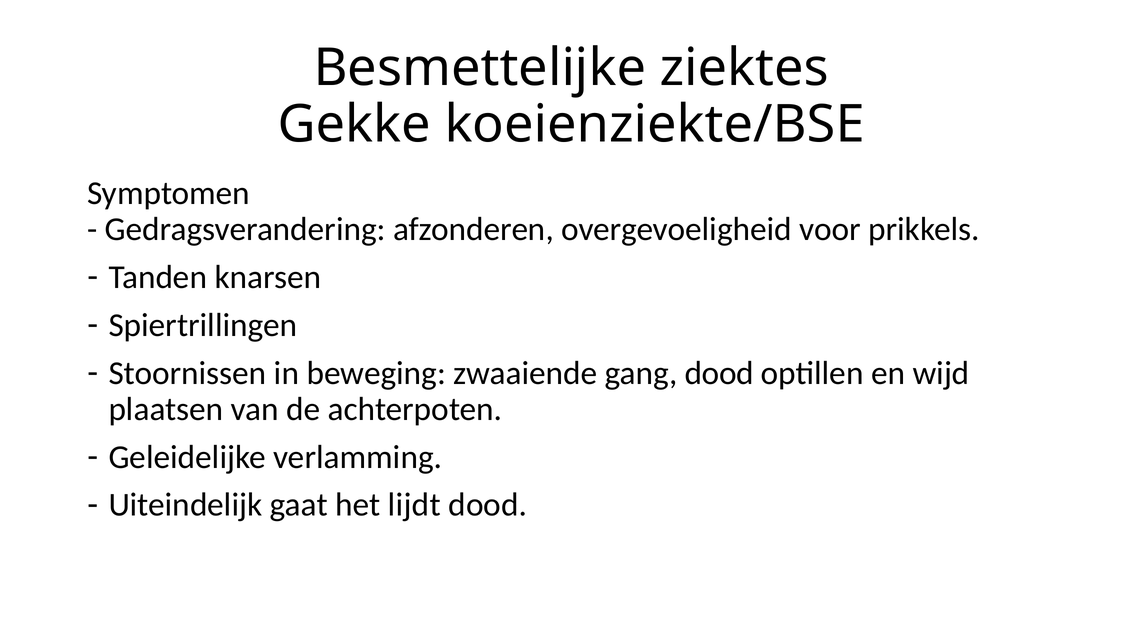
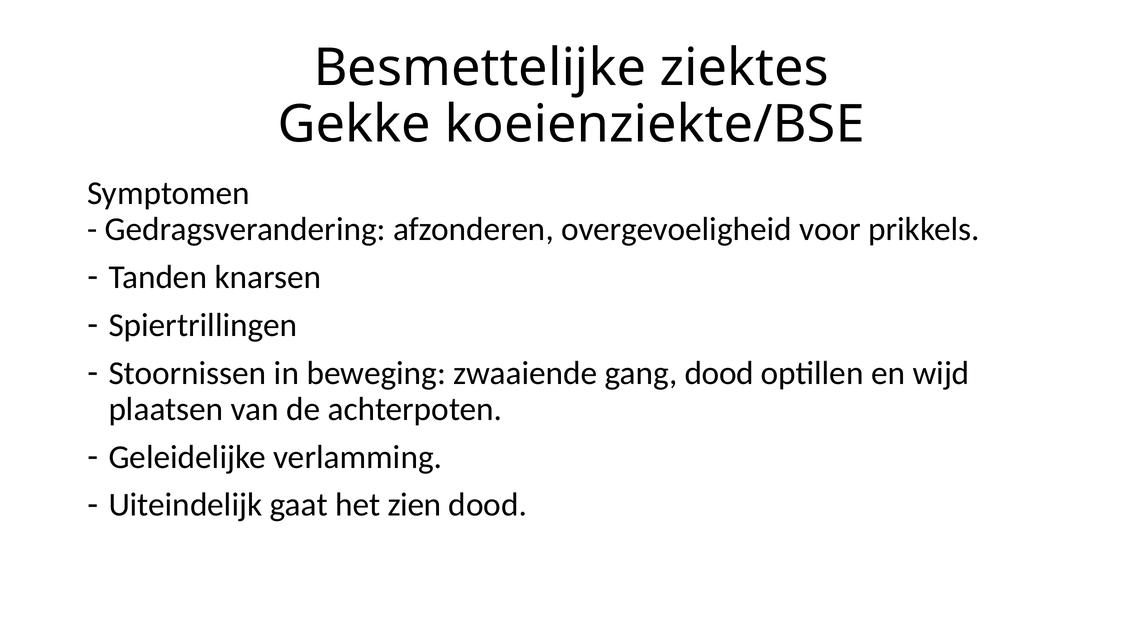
lijdt: lijdt -> zien (415, 505)
